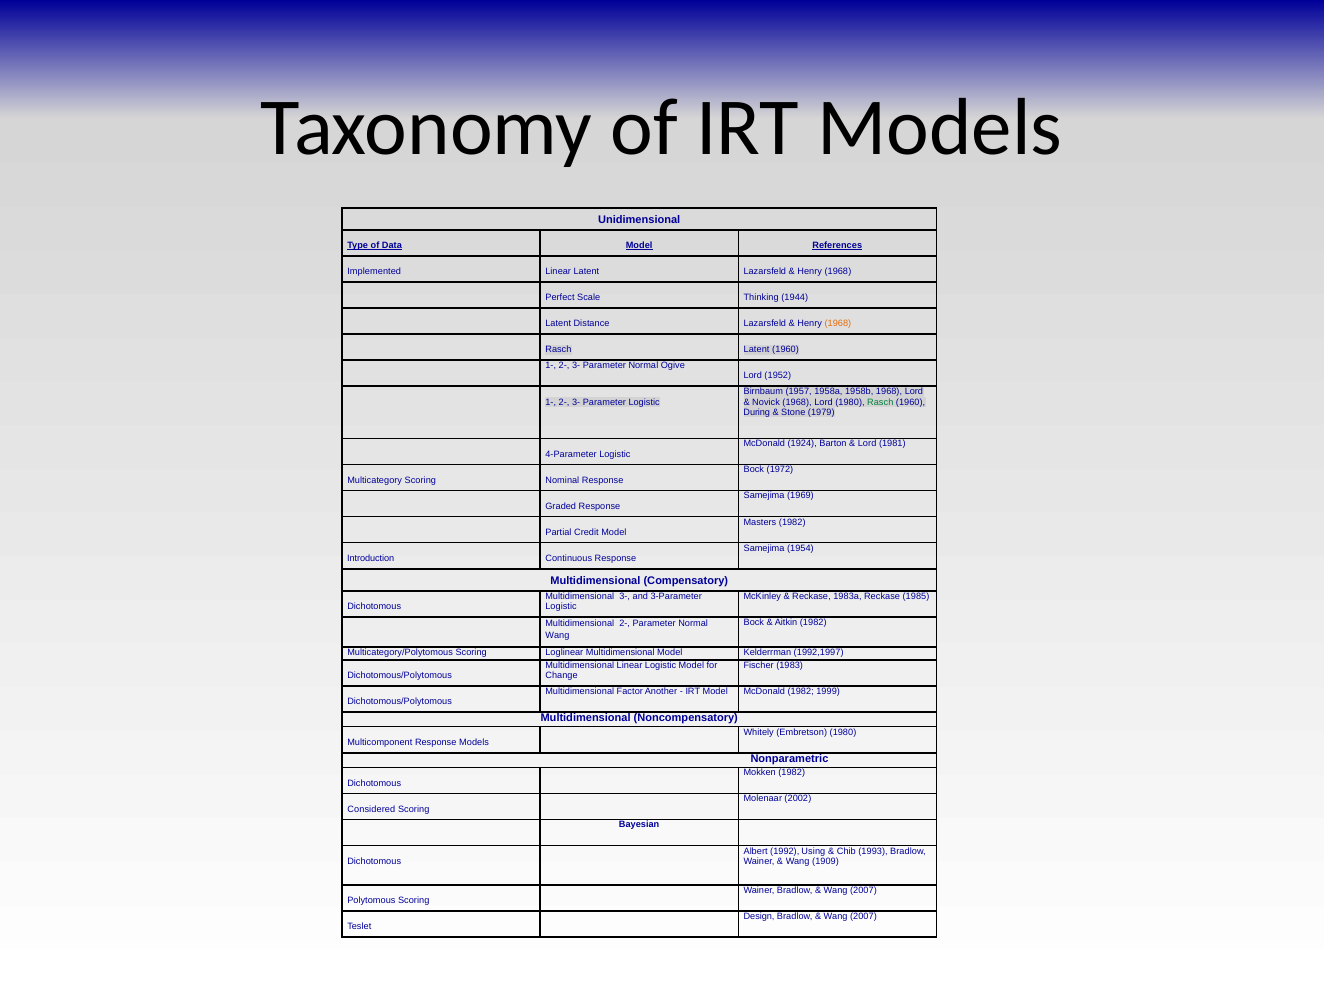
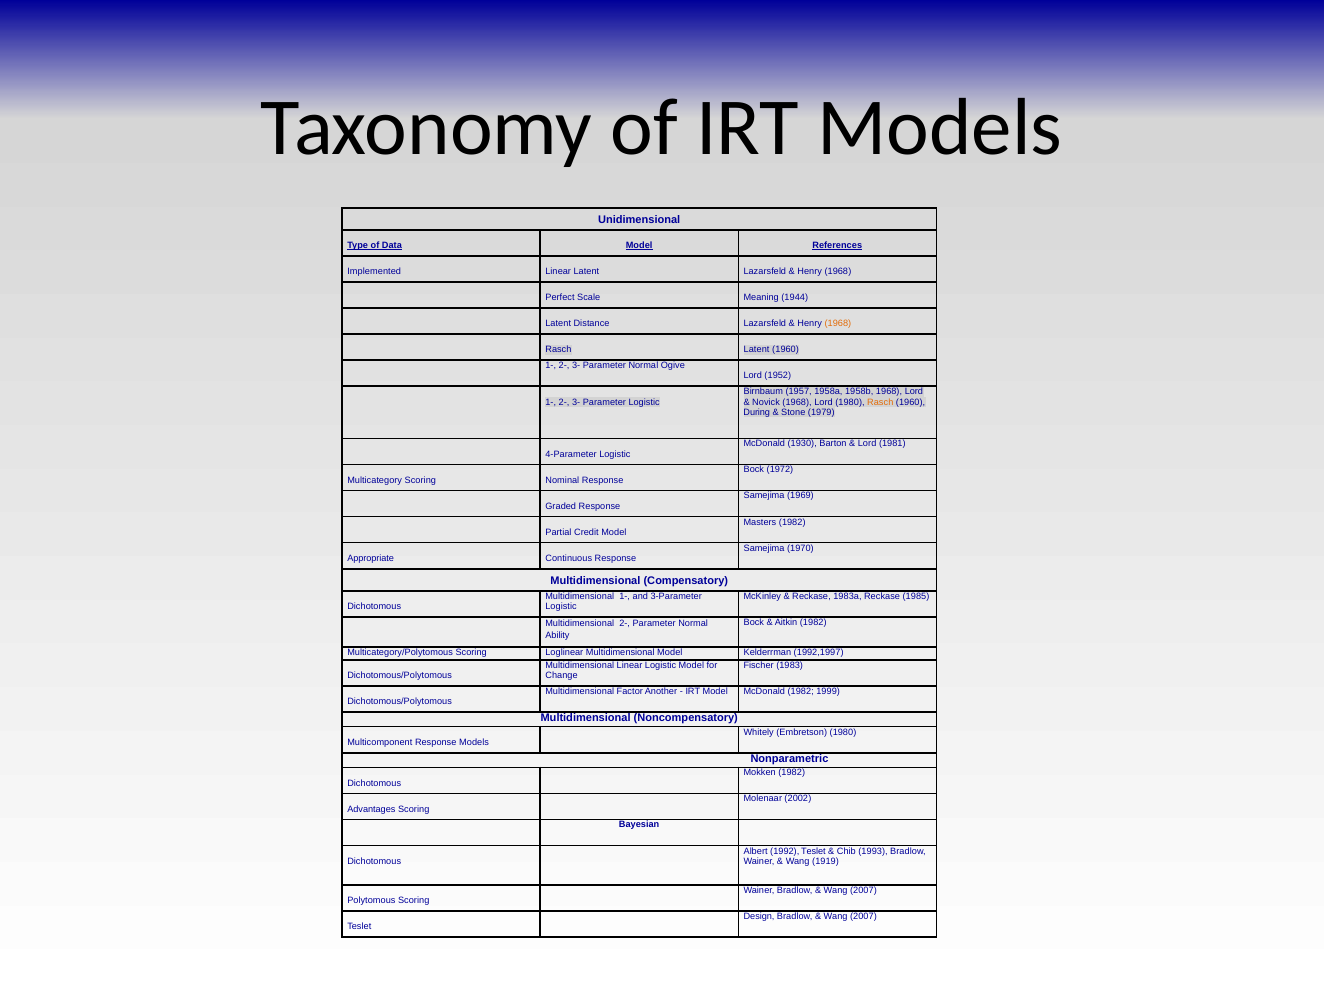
Thinking: Thinking -> Meaning (761, 298)
Rasch colour: green -> orange (880, 402)
1924: 1924 -> 1930 (802, 444)
1954: 1954 -> 1970 (800, 548)
Introduction: Introduction -> Appropriate (371, 558)
Multidimensional 3-: 3- -> 1- (625, 596)
Wang: Wang -> Ability (557, 636)
Considered: Considered -> Advantages (371, 809)
1992 Using: Using -> Teslet (813, 851)
1909: 1909 -> 1919 (826, 861)
